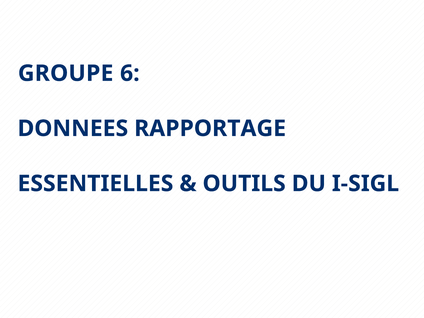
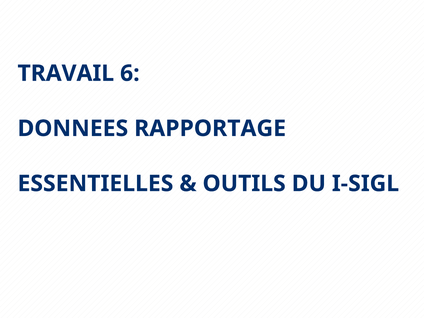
GROUPE: GROUPE -> TRAVAIL (66, 73)
